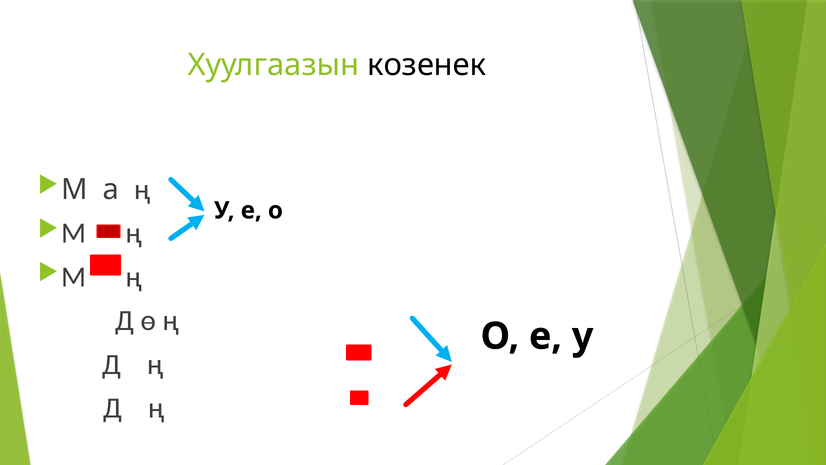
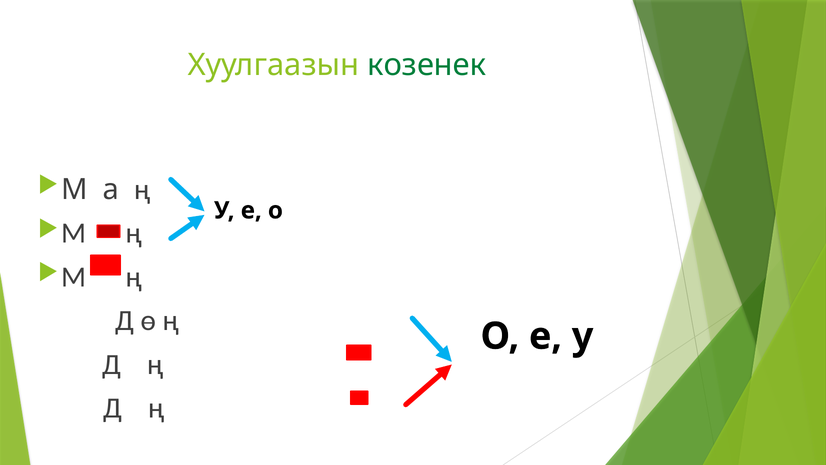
козенек colour: black -> green (427, 65)
